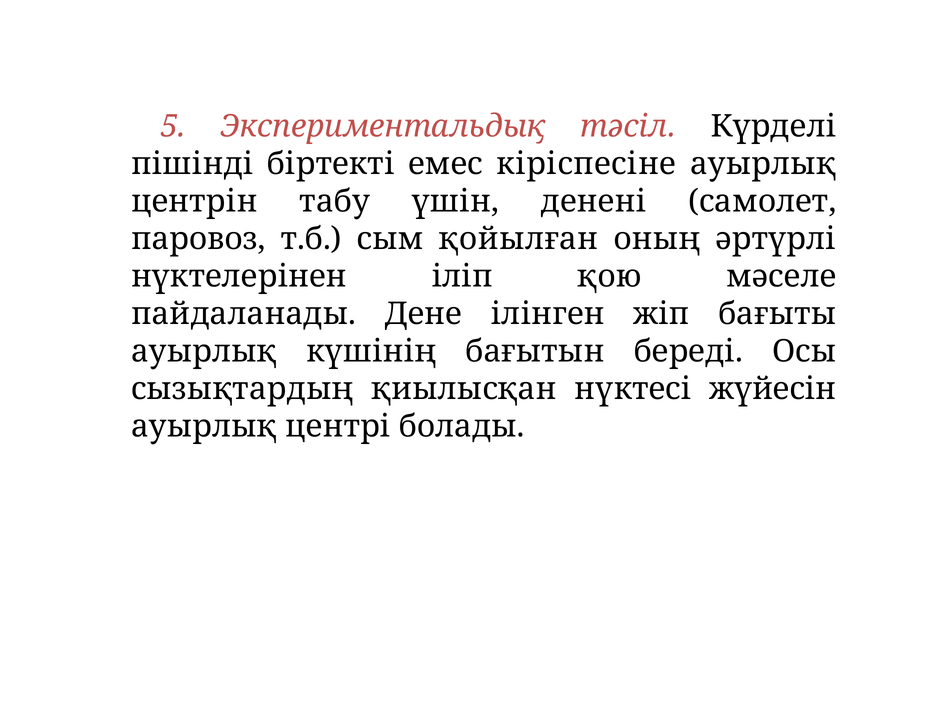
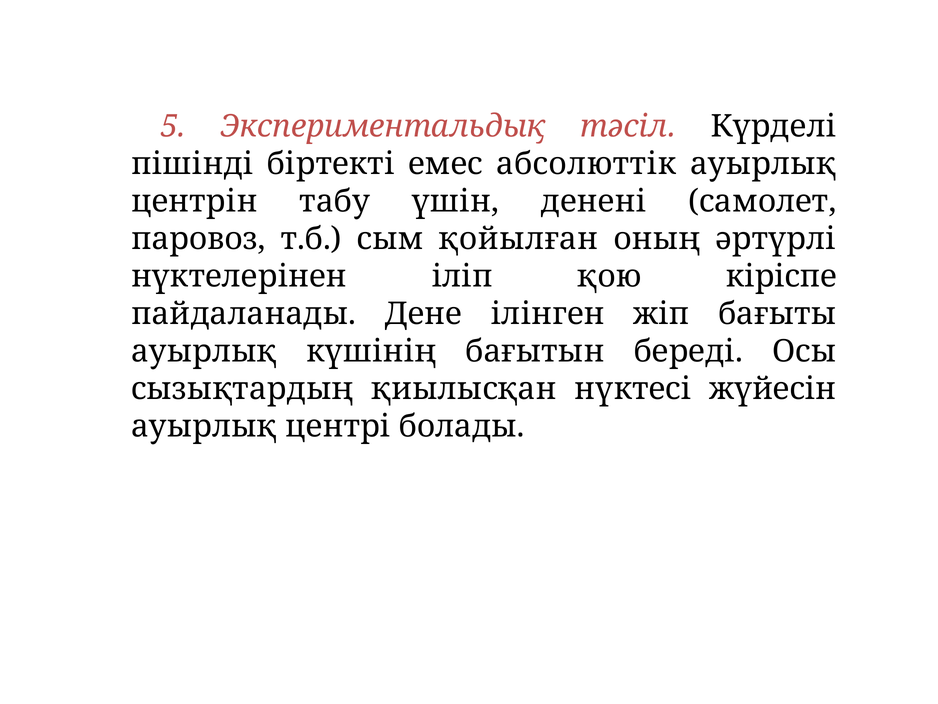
кіріспесіне: кіріспесіне -> абсолюттік (586, 164)
мәселе: мәселе -> кіріспе (781, 276)
